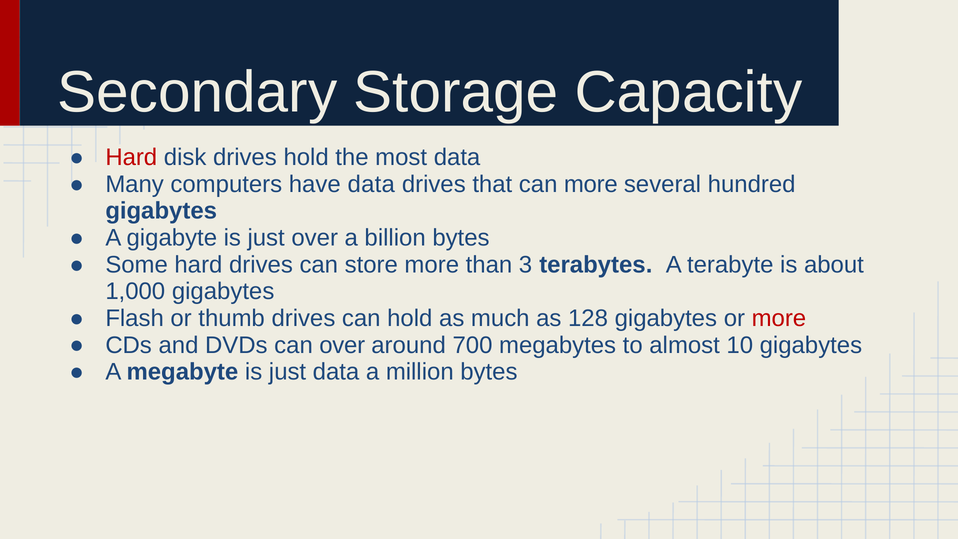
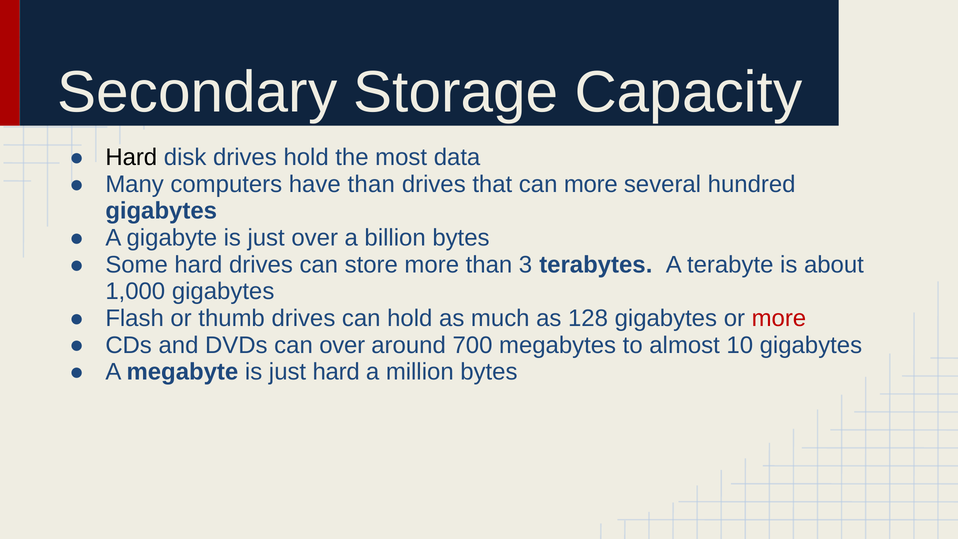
Hard colour: red -> black (131, 157)
have data: data -> than (371, 184)
just data: data -> hard (336, 372)
